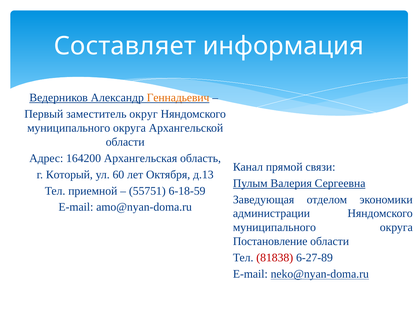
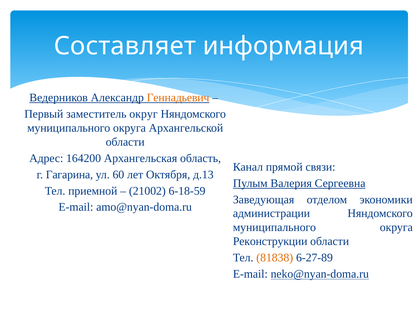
Который: Который -> Гагарина (69, 174)
55751: 55751 -> 21002 (147, 191)
Постановление: Постановление -> Реконструкции (270, 241)
81838 colour: red -> orange (275, 257)
